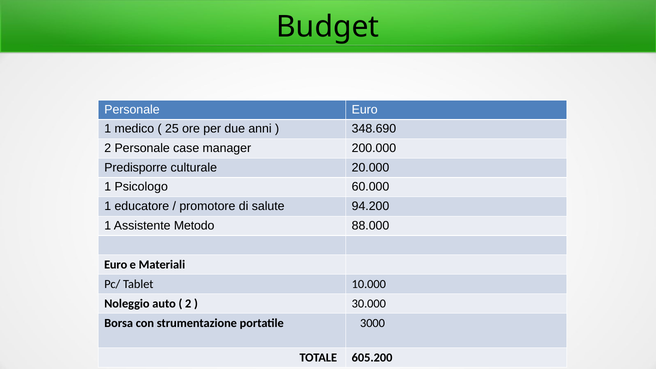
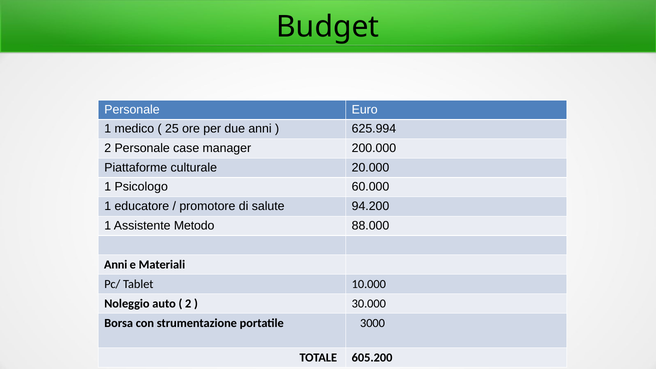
348.690: 348.690 -> 625.994 (374, 129)
Predisporre: Predisporre -> Piattaforme (136, 167)
Euro: Euro -> Anni (116, 265)
